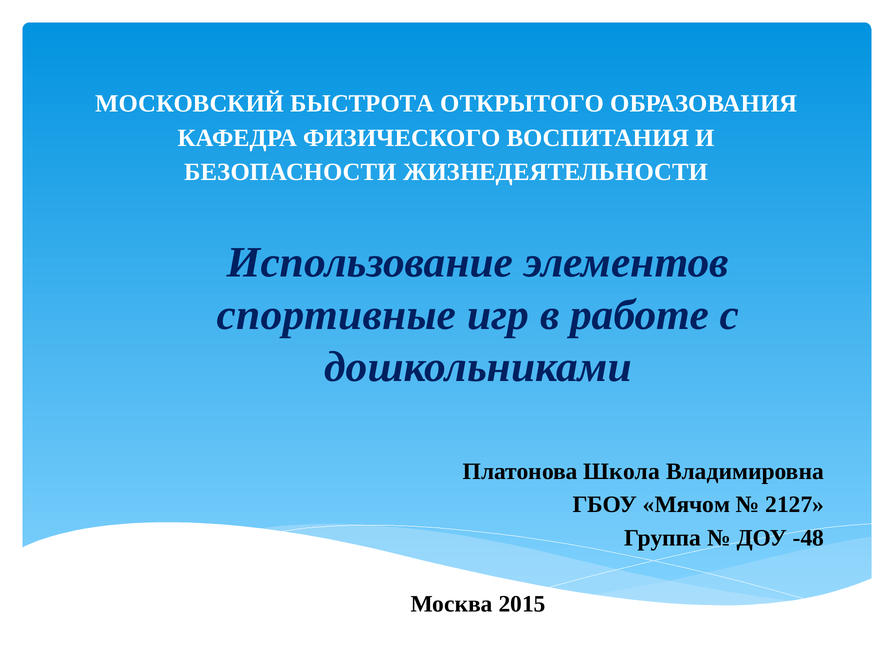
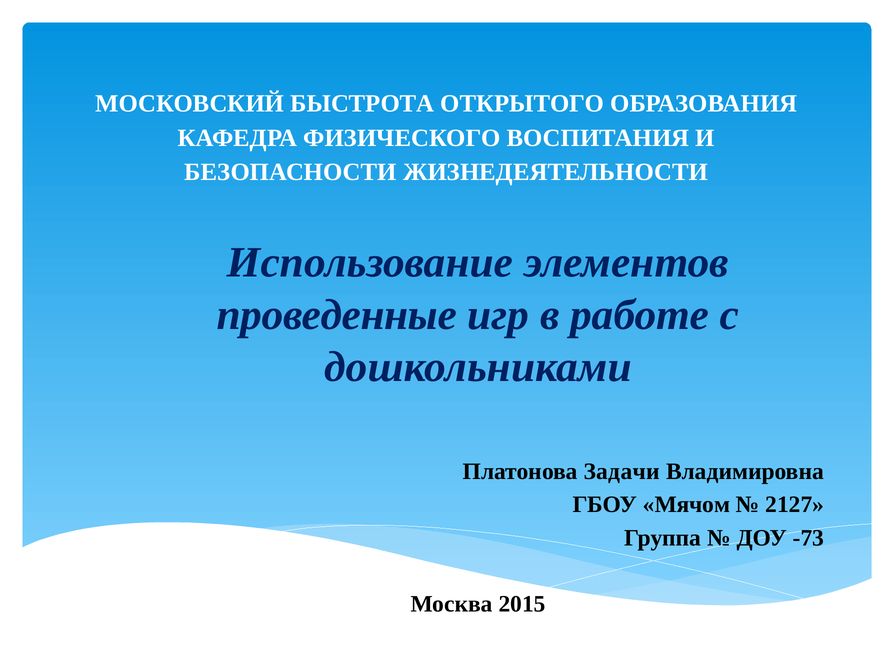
спортивные: спортивные -> проведенные (337, 315)
Школа: Школа -> Задачи (622, 472)
-48: -48 -> -73 (809, 538)
